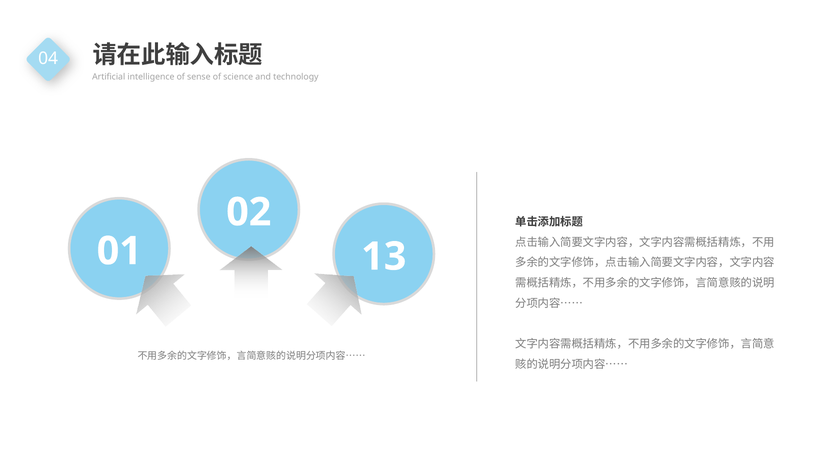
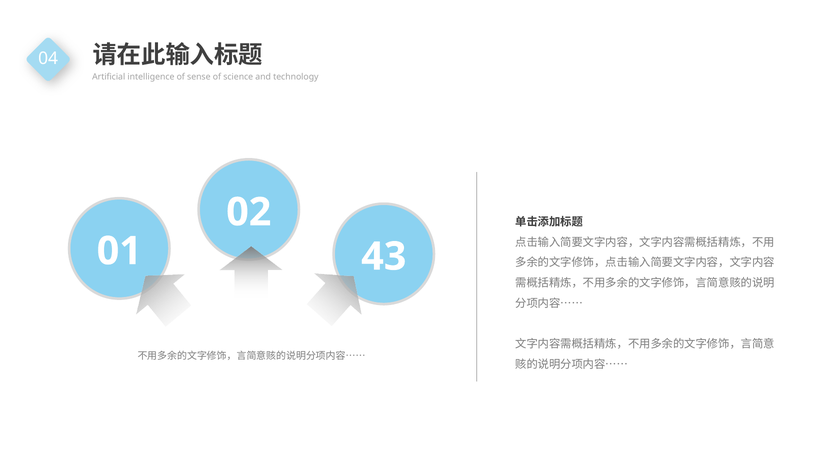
13: 13 -> 43 (384, 256)
